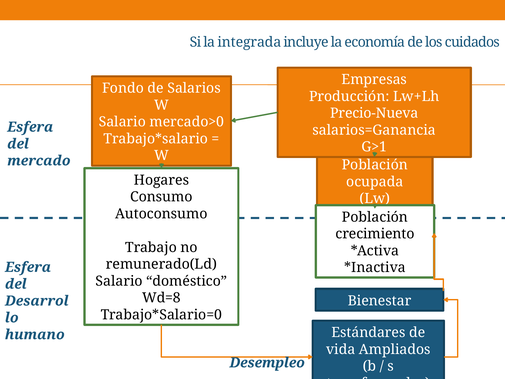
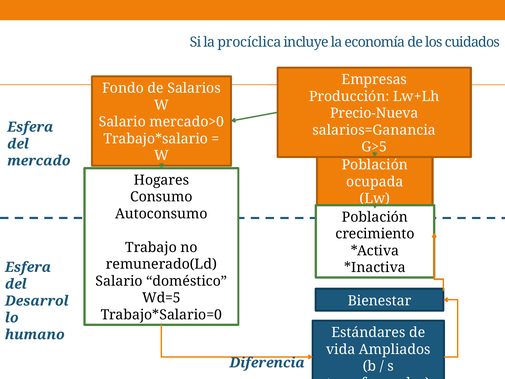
integrada: integrada -> procíclica (249, 42)
G>1: G>1 -> G>5 (374, 147)
Wd=8: Wd=8 -> Wd=5 (161, 298)
Desempleo: Desempleo -> Diferencia (267, 363)
